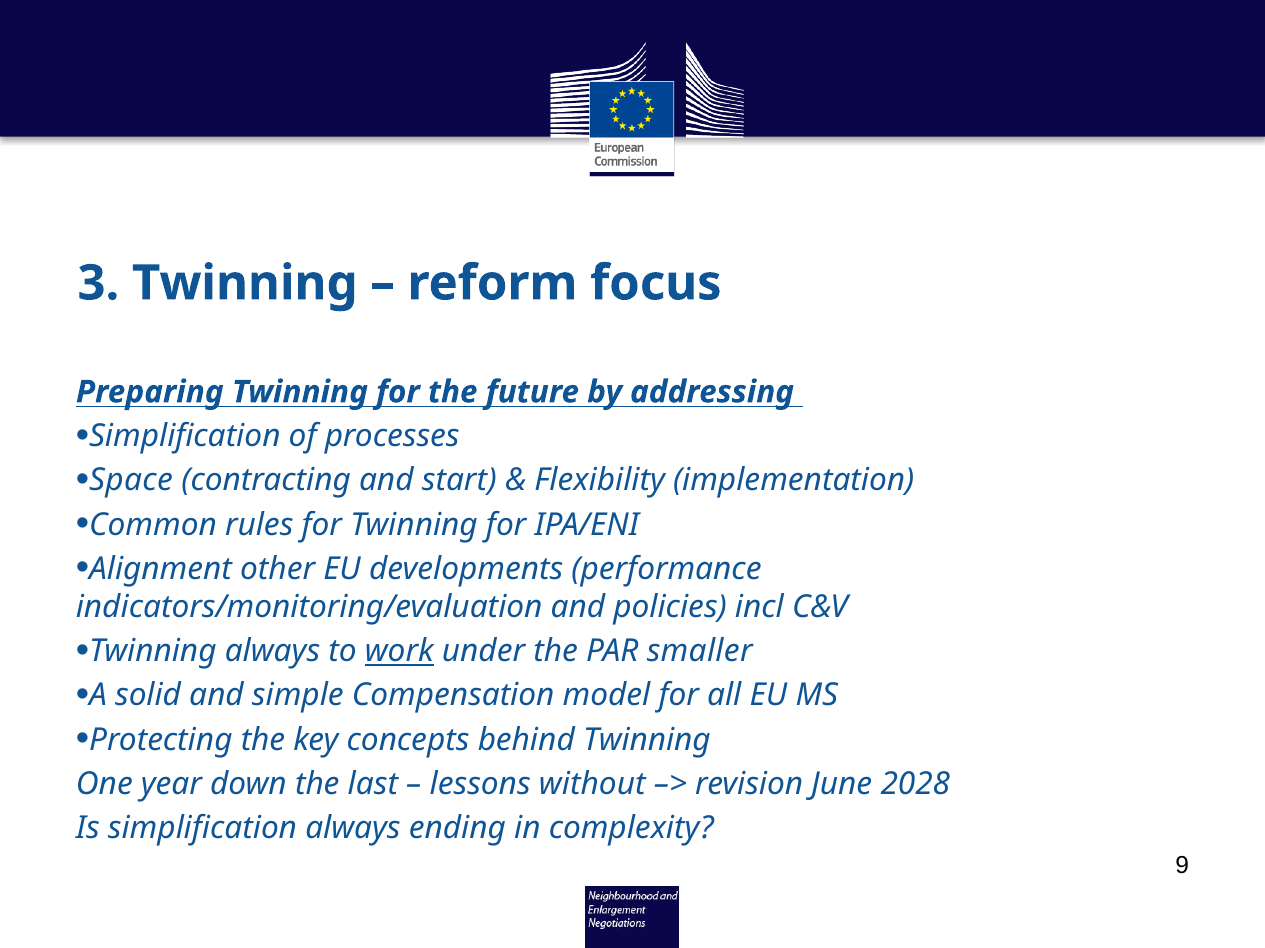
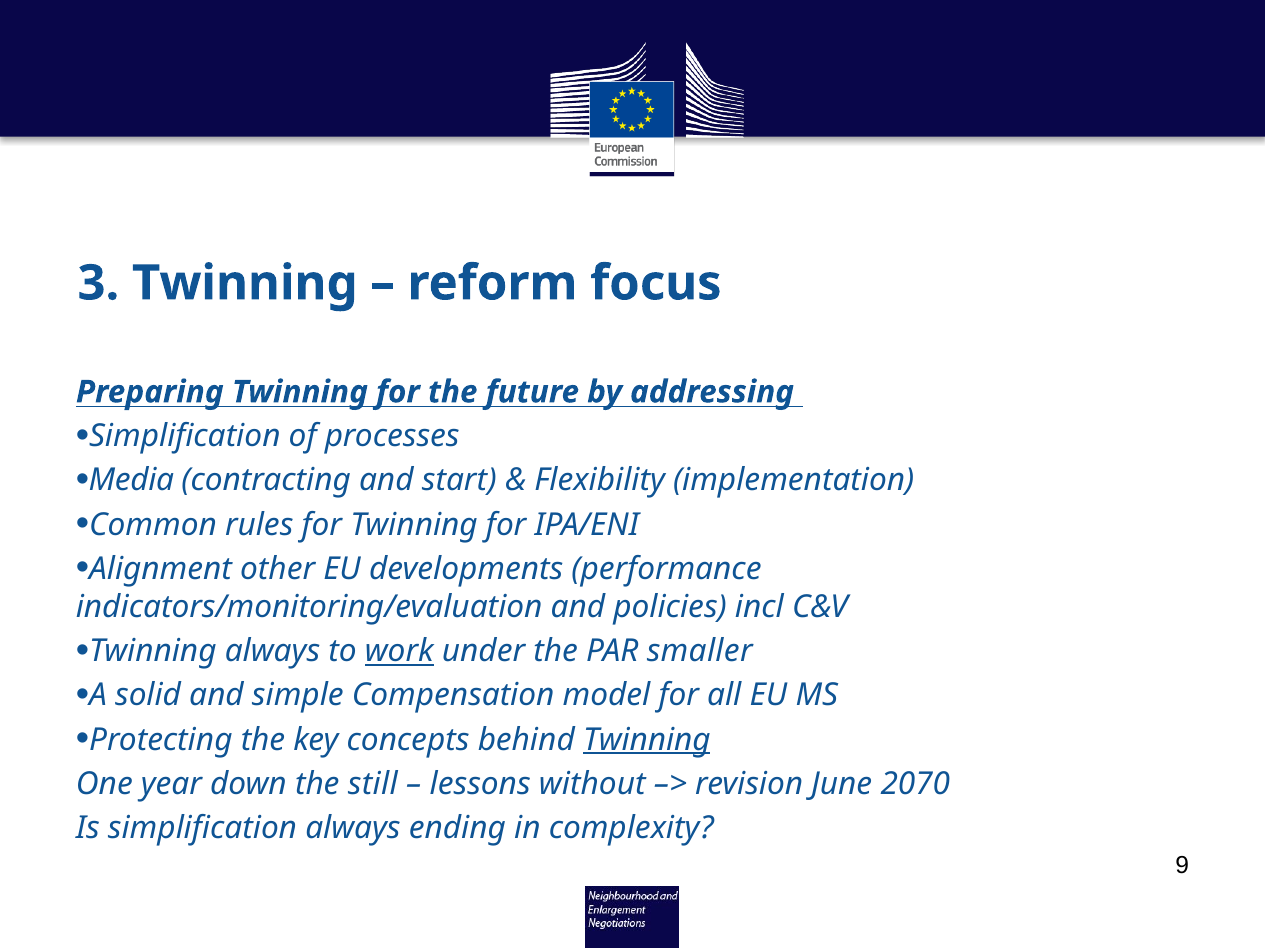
Space: Space -> Media (131, 481)
Twinning underline: none -> present (647, 740)
last: last -> still (373, 784)
2028: 2028 -> 2070 (915, 784)
